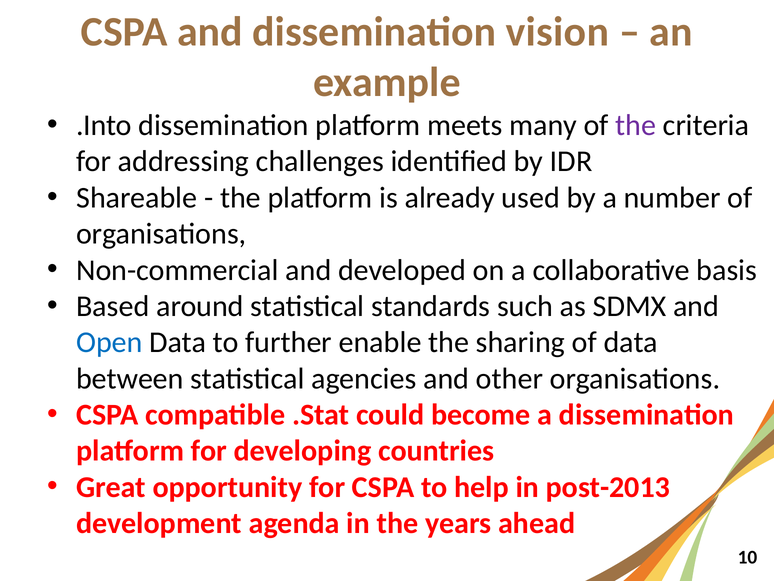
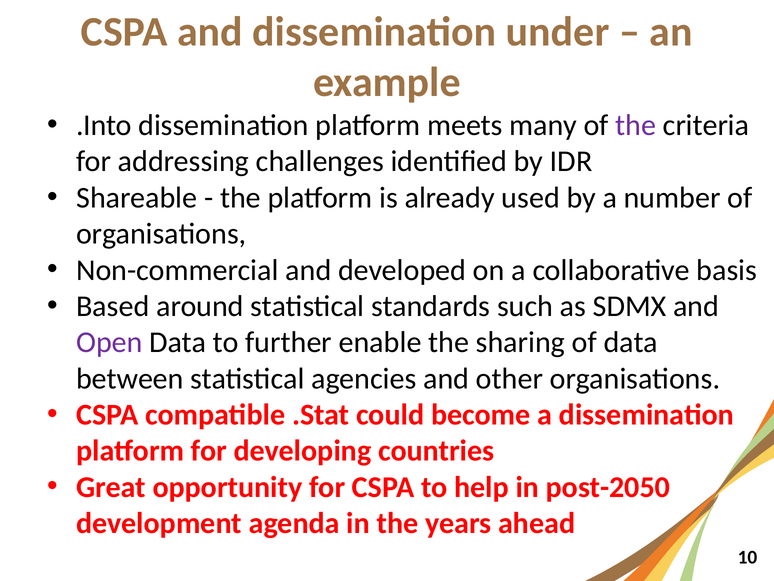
vision: vision -> under (558, 32)
Open colour: blue -> purple (109, 342)
post-2013: post-2013 -> post-2050 (608, 487)
